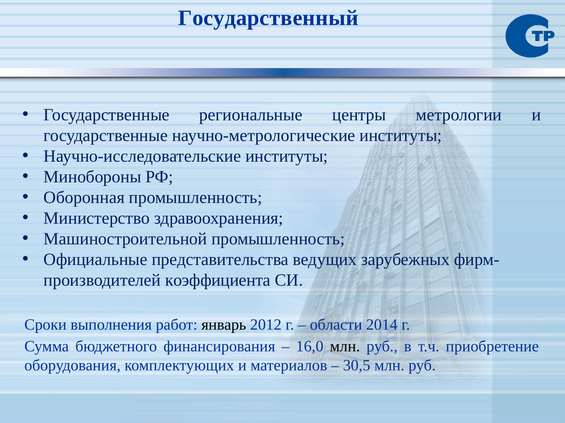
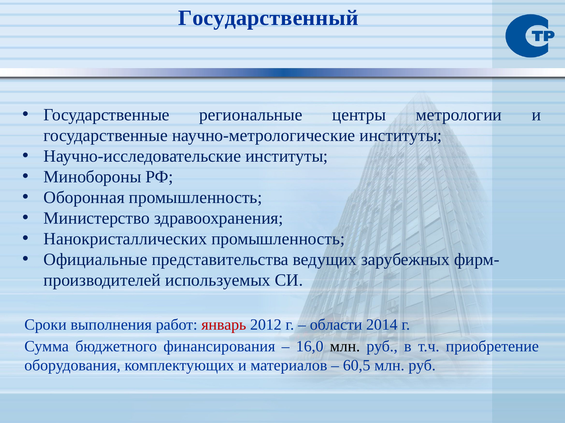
Машиностроительной: Машиностроительной -> Нанокристаллических (125, 239)
коэффициента: коэффициента -> используемых (218, 281)
январь colour: black -> red (224, 325)
30,5: 30,5 -> 60,5 (357, 366)
